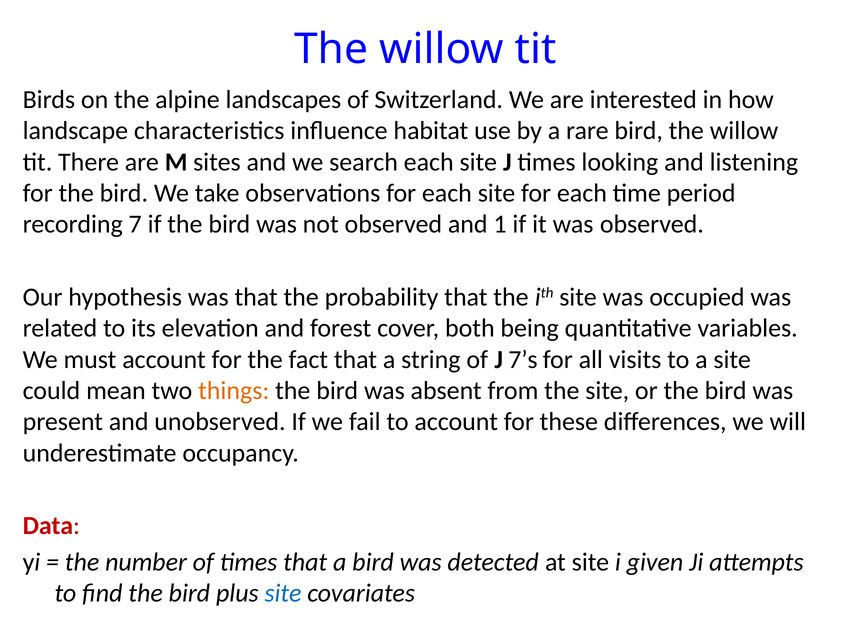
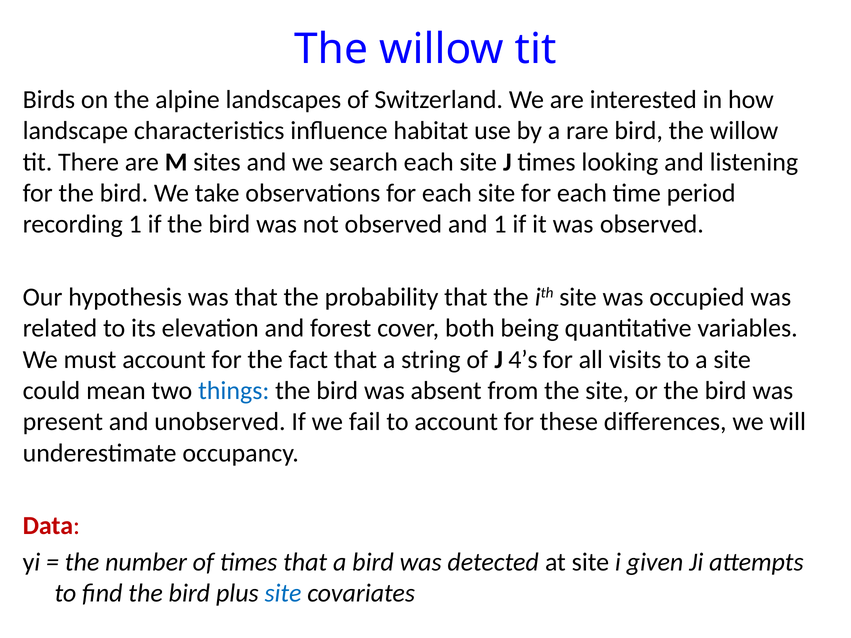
recording 7: 7 -> 1 (135, 224)
7’s: 7’s -> 4’s (523, 360)
things colour: orange -> blue (234, 391)
